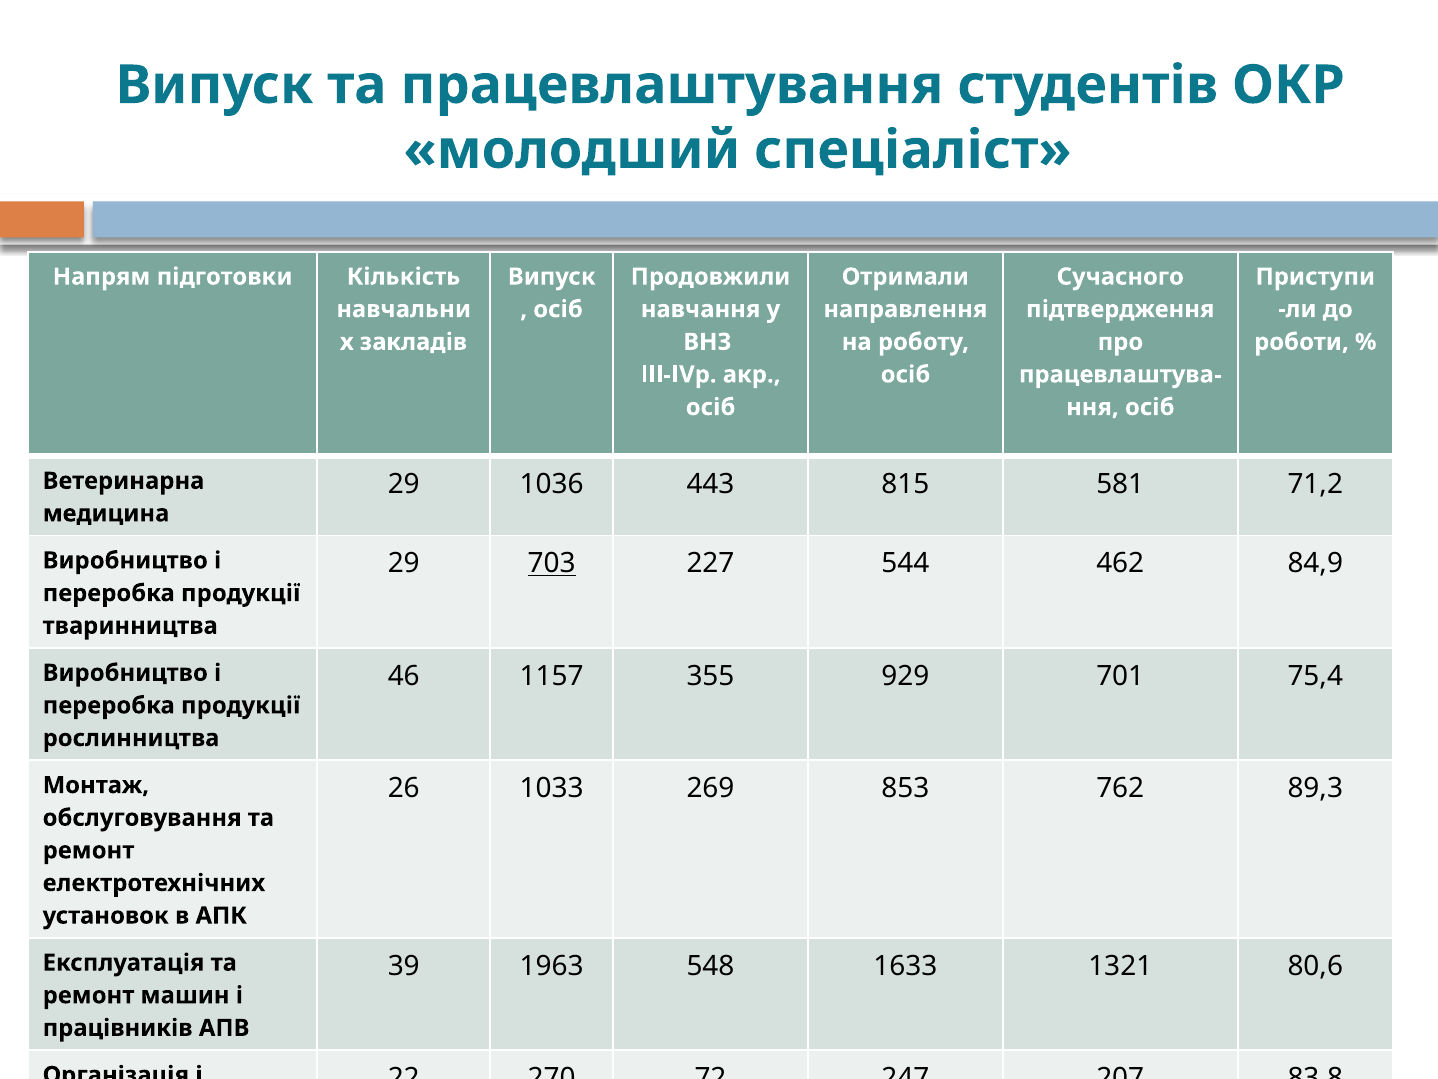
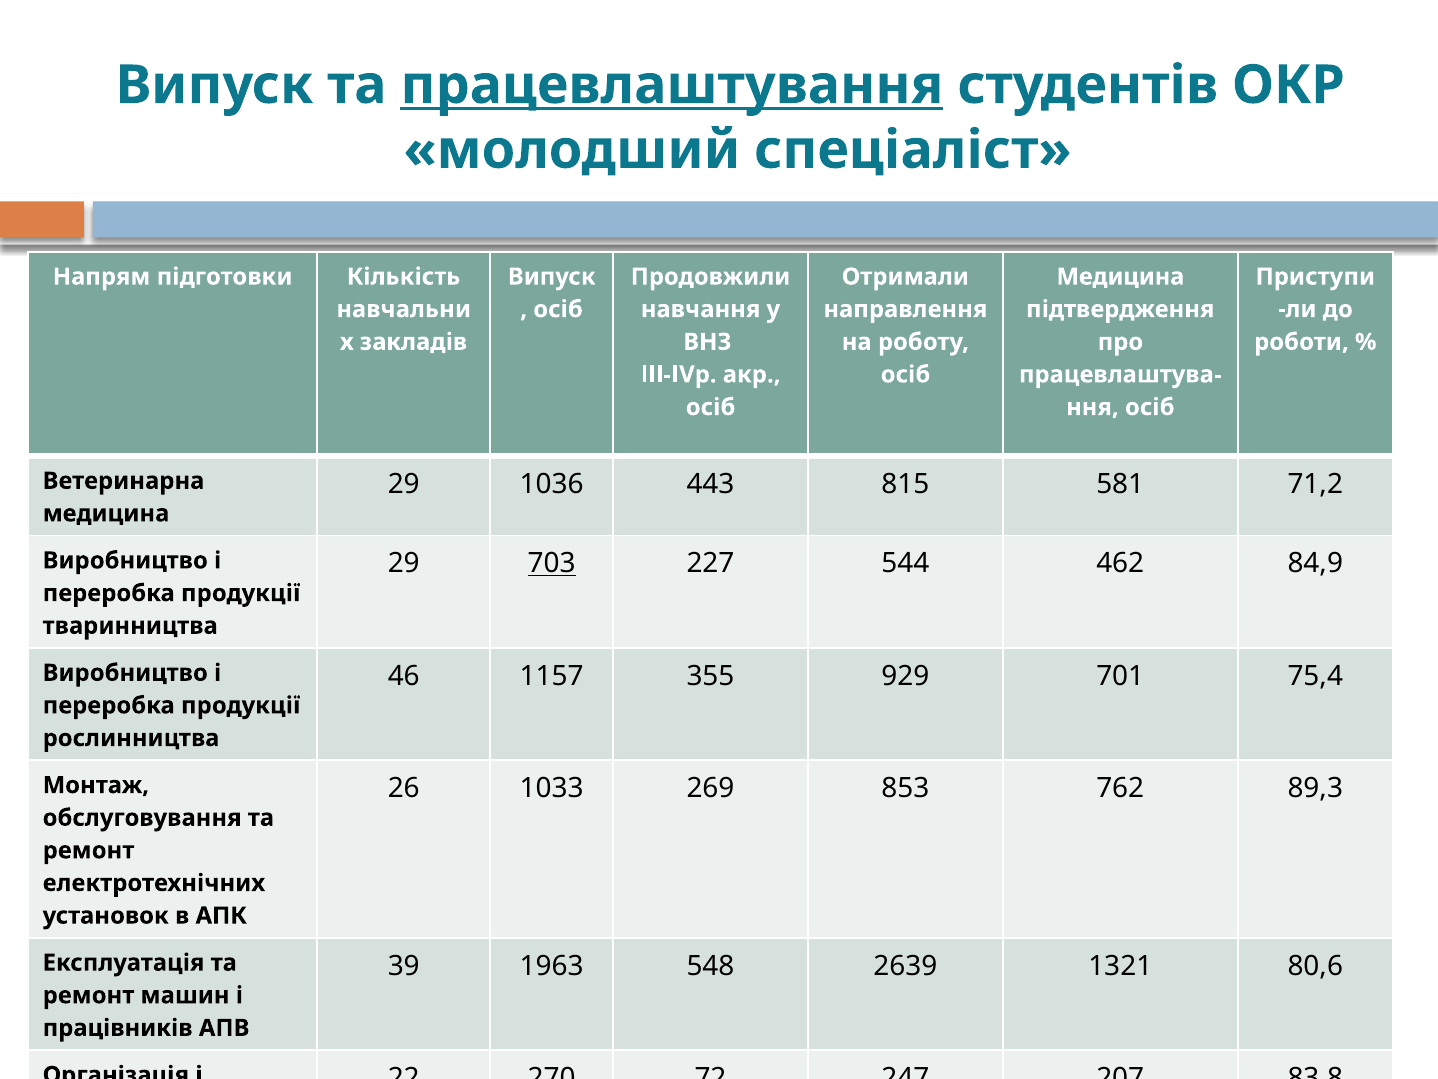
працевлаштування underline: none -> present (672, 85)
Сучасного: Сучасного -> Медицина (1120, 277)
1633: 1633 -> 2639 (905, 965)
